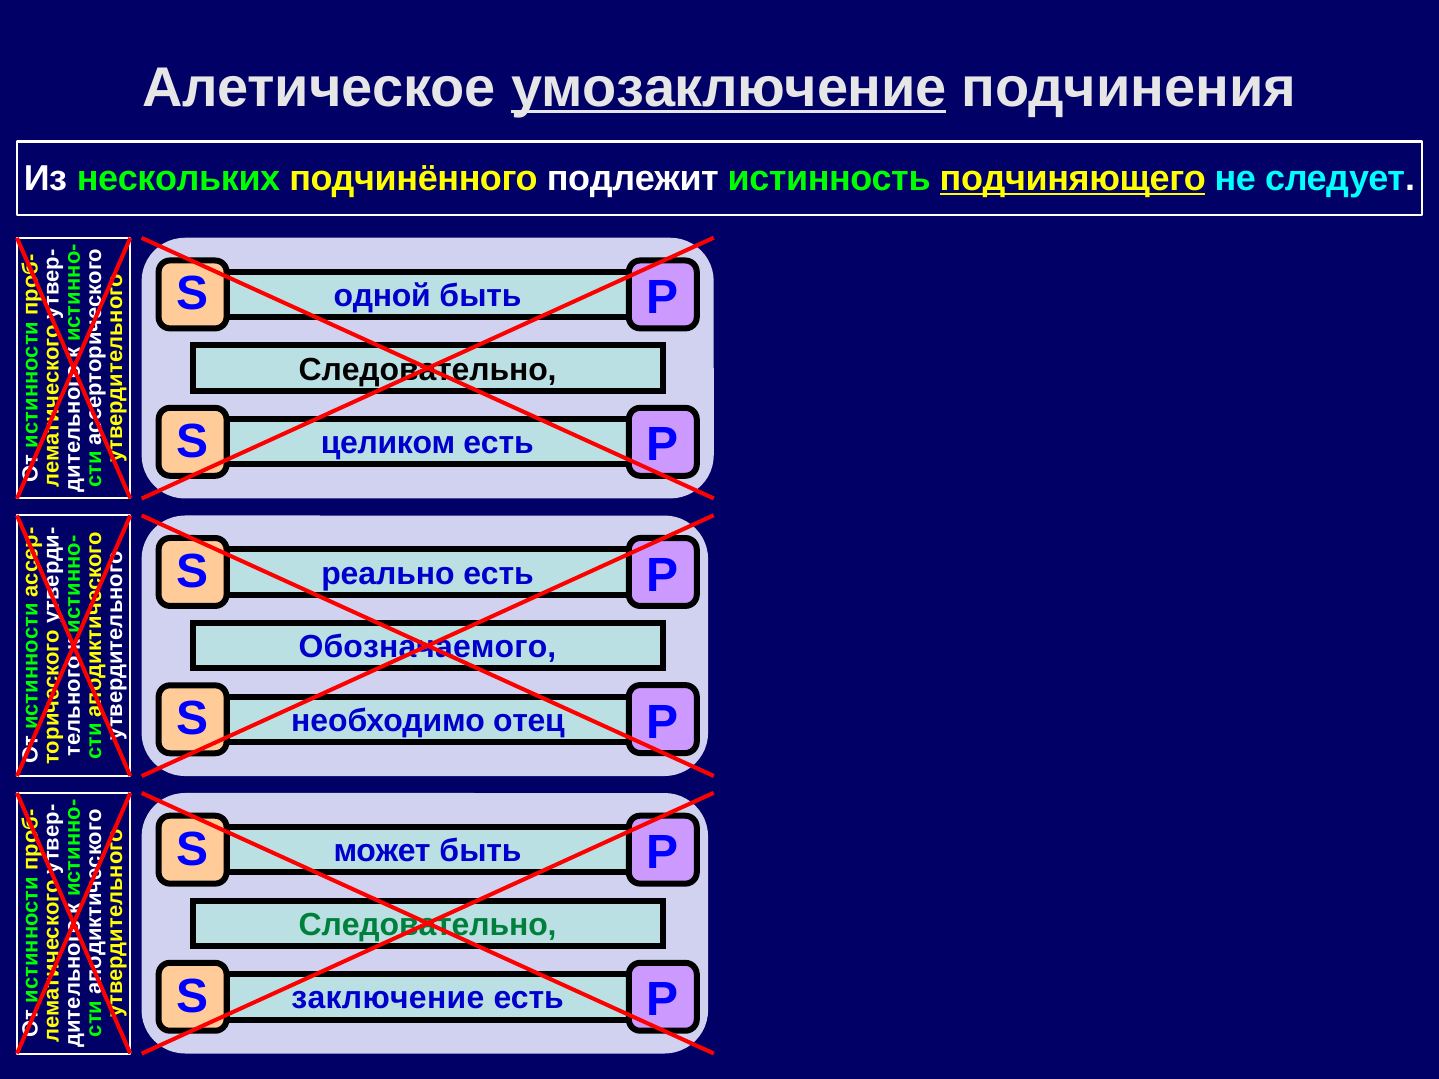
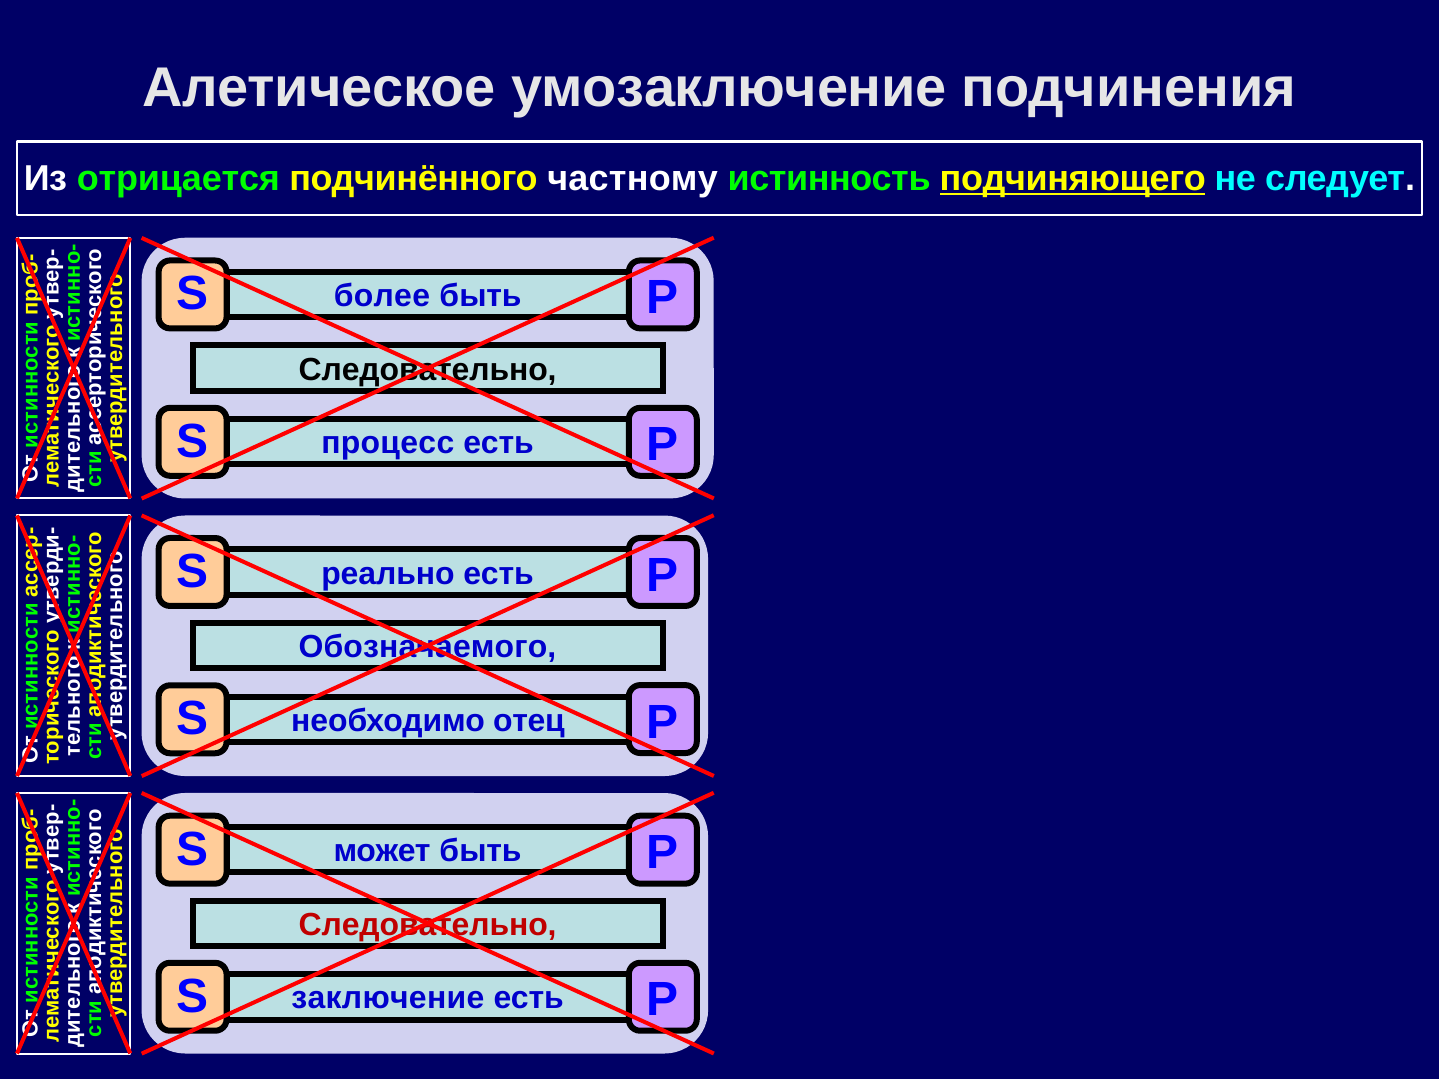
умозаключение underline: present -> none (729, 88)
нескольких: нескольких -> отрицается (178, 178)
подлежит: подлежит -> частному (633, 178)
одной: одной -> более (382, 296)
целиком: целиком -> процесс (388, 443)
Следовательно colour: green -> red (428, 925)
